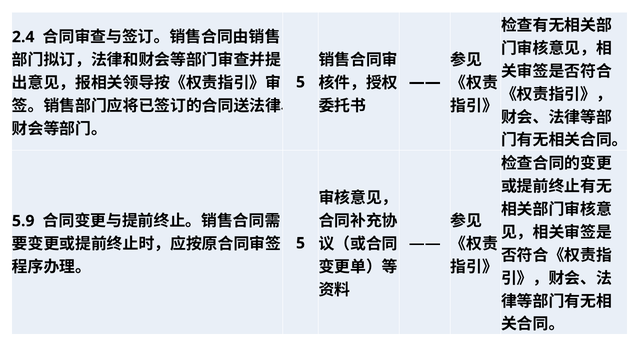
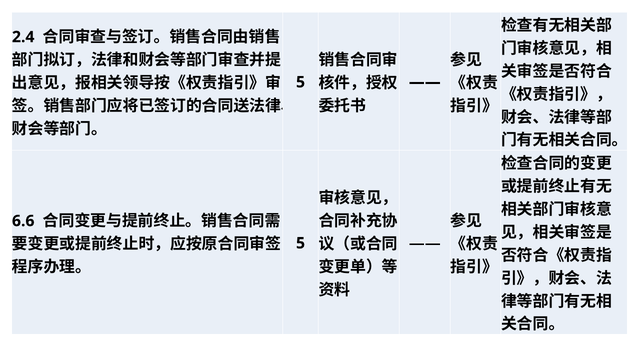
5.9: 5.9 -> 6.6 (23, 221)
